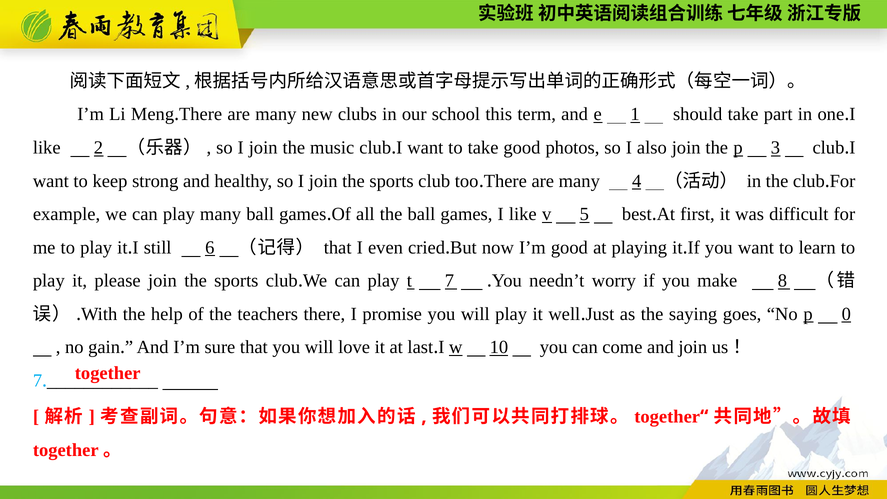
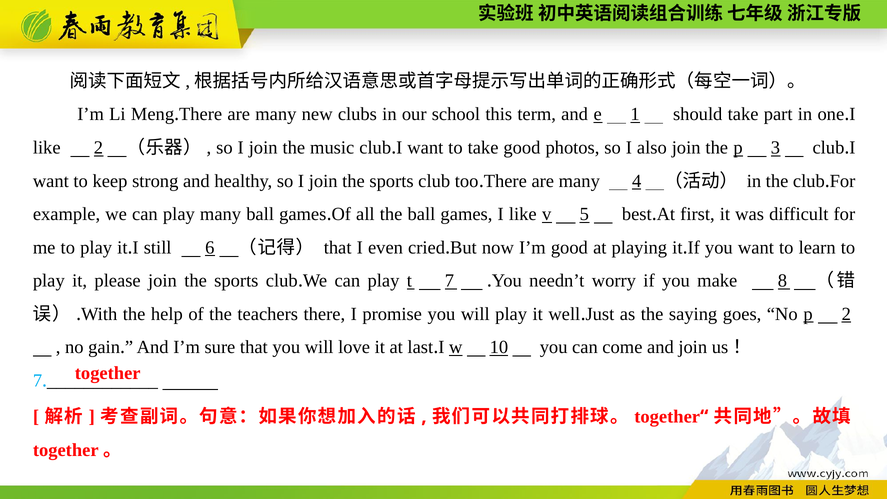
p 0: 0 -> 2 (846, 314)
